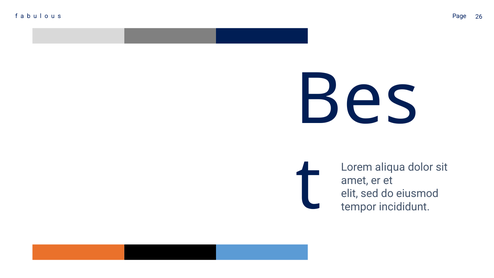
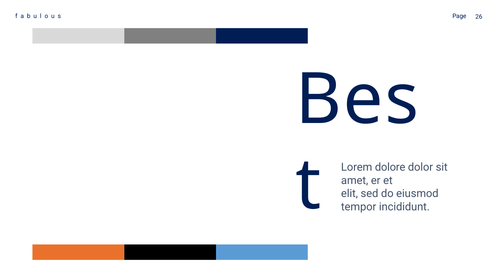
aliqua: aliqua -> dolore (390, 167)
